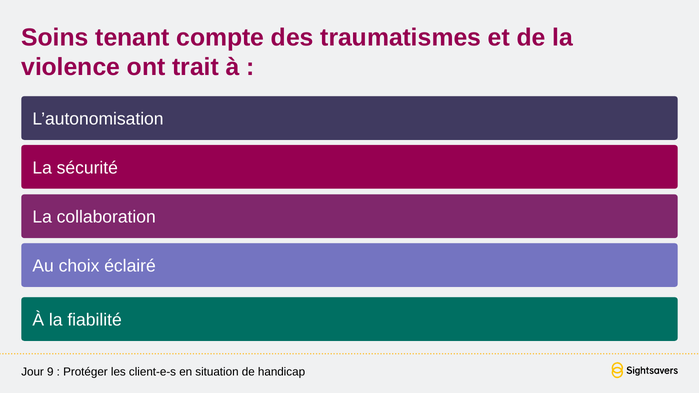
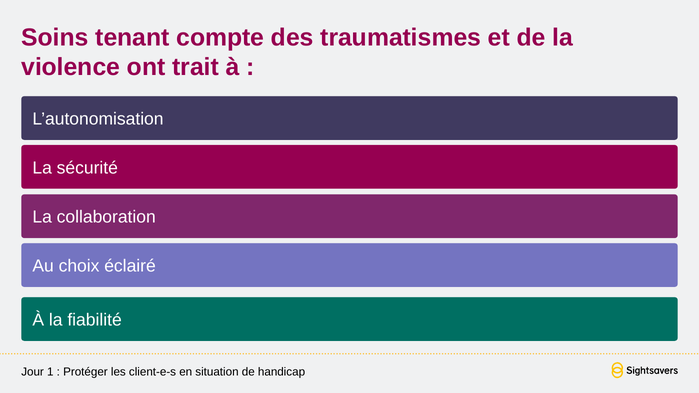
9: 9 -> 1 (50, 372)
